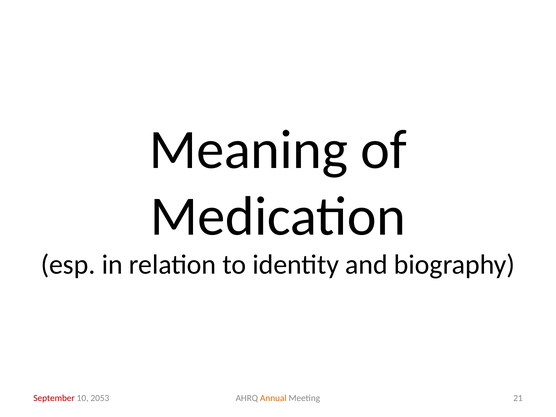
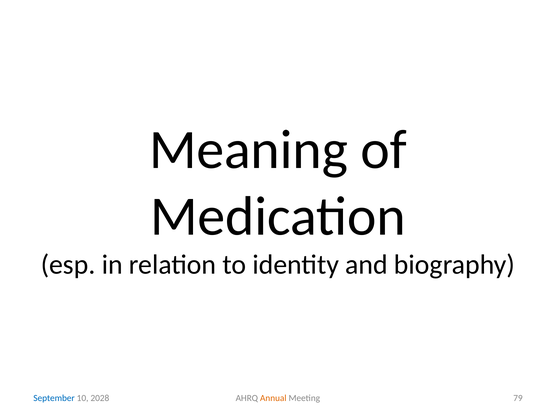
September colour: red -> blue (54, 398)
2053: 2053 -> 2028 (100, 398)
21: 21 -> 79 (518, 398)
